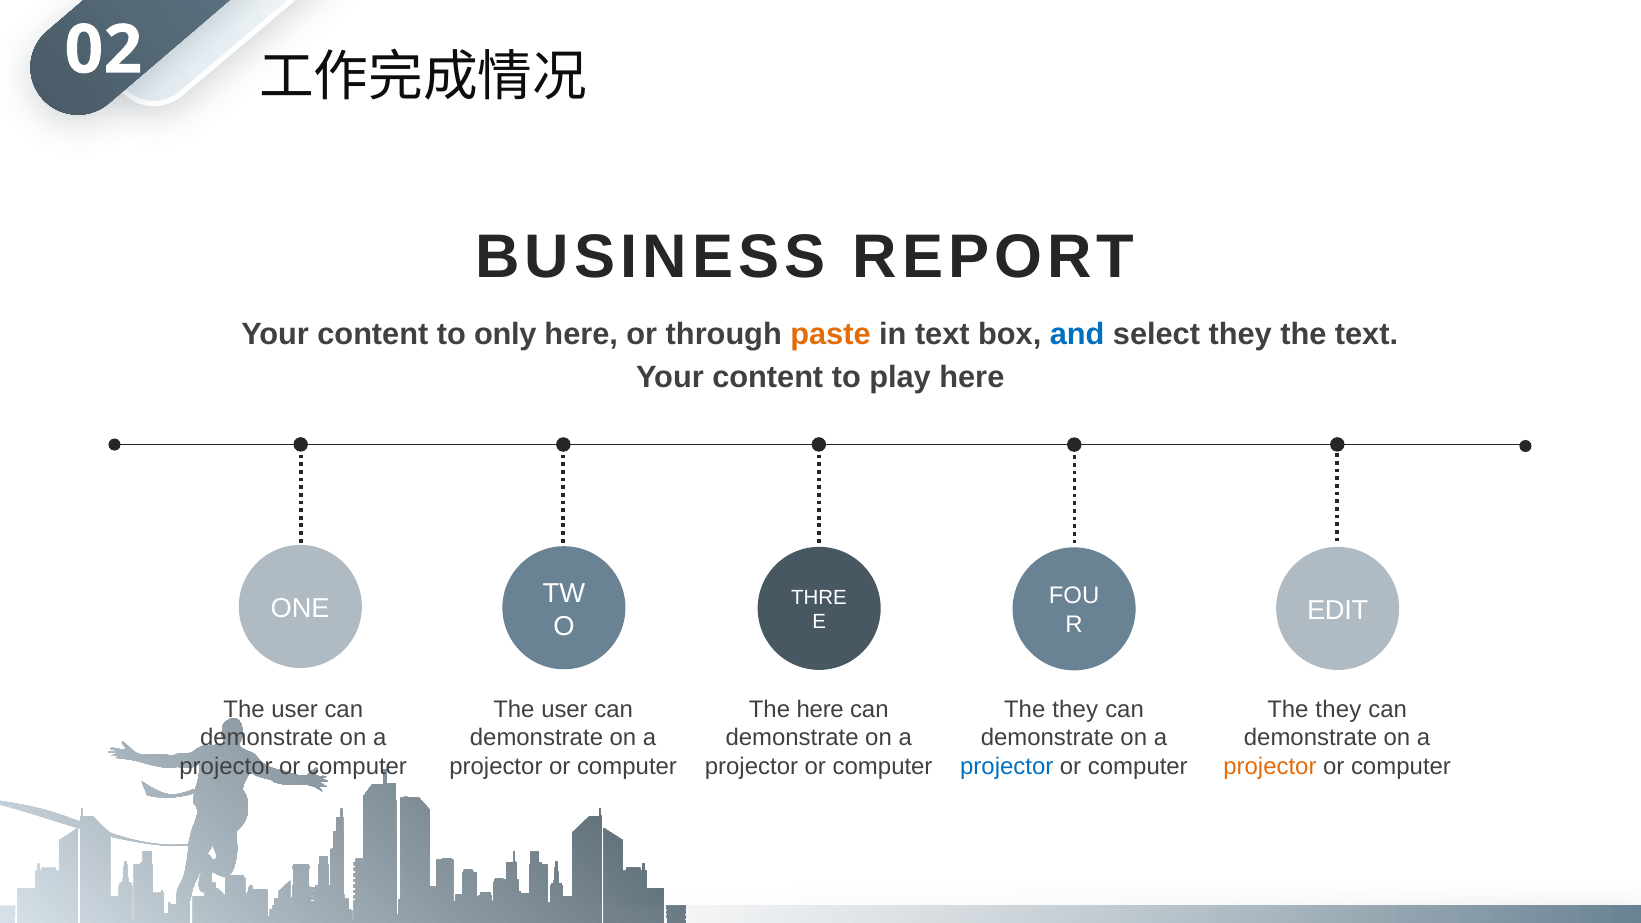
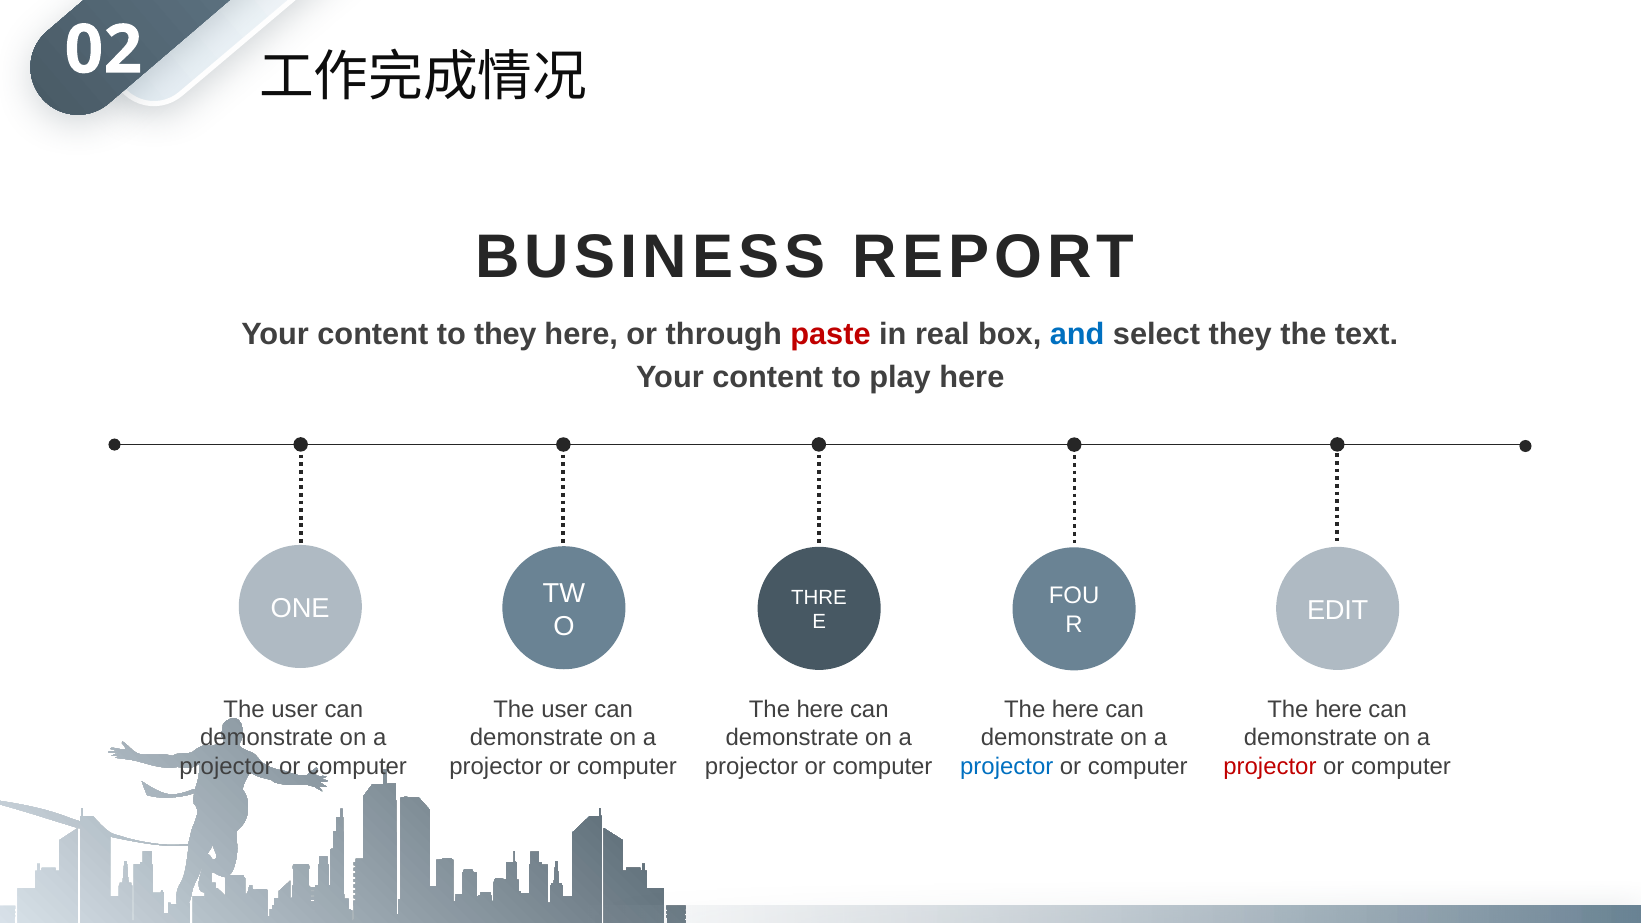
to only: only -> they (505, 335)
paste colour: orange -> red (830, 335)
in text: text -> real (942, 335)
they: they -> here (1075, 709)
they: they -> here (1339, 709)
projector colour: orange -> red (1270, 767)
